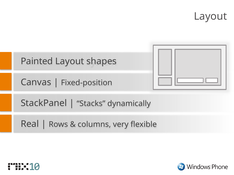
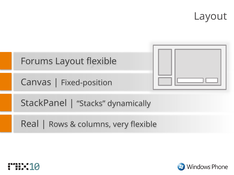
Painted: Painted -> Forums (37, 62)
Layout shapes: shapes -> flexible (102, 62)
